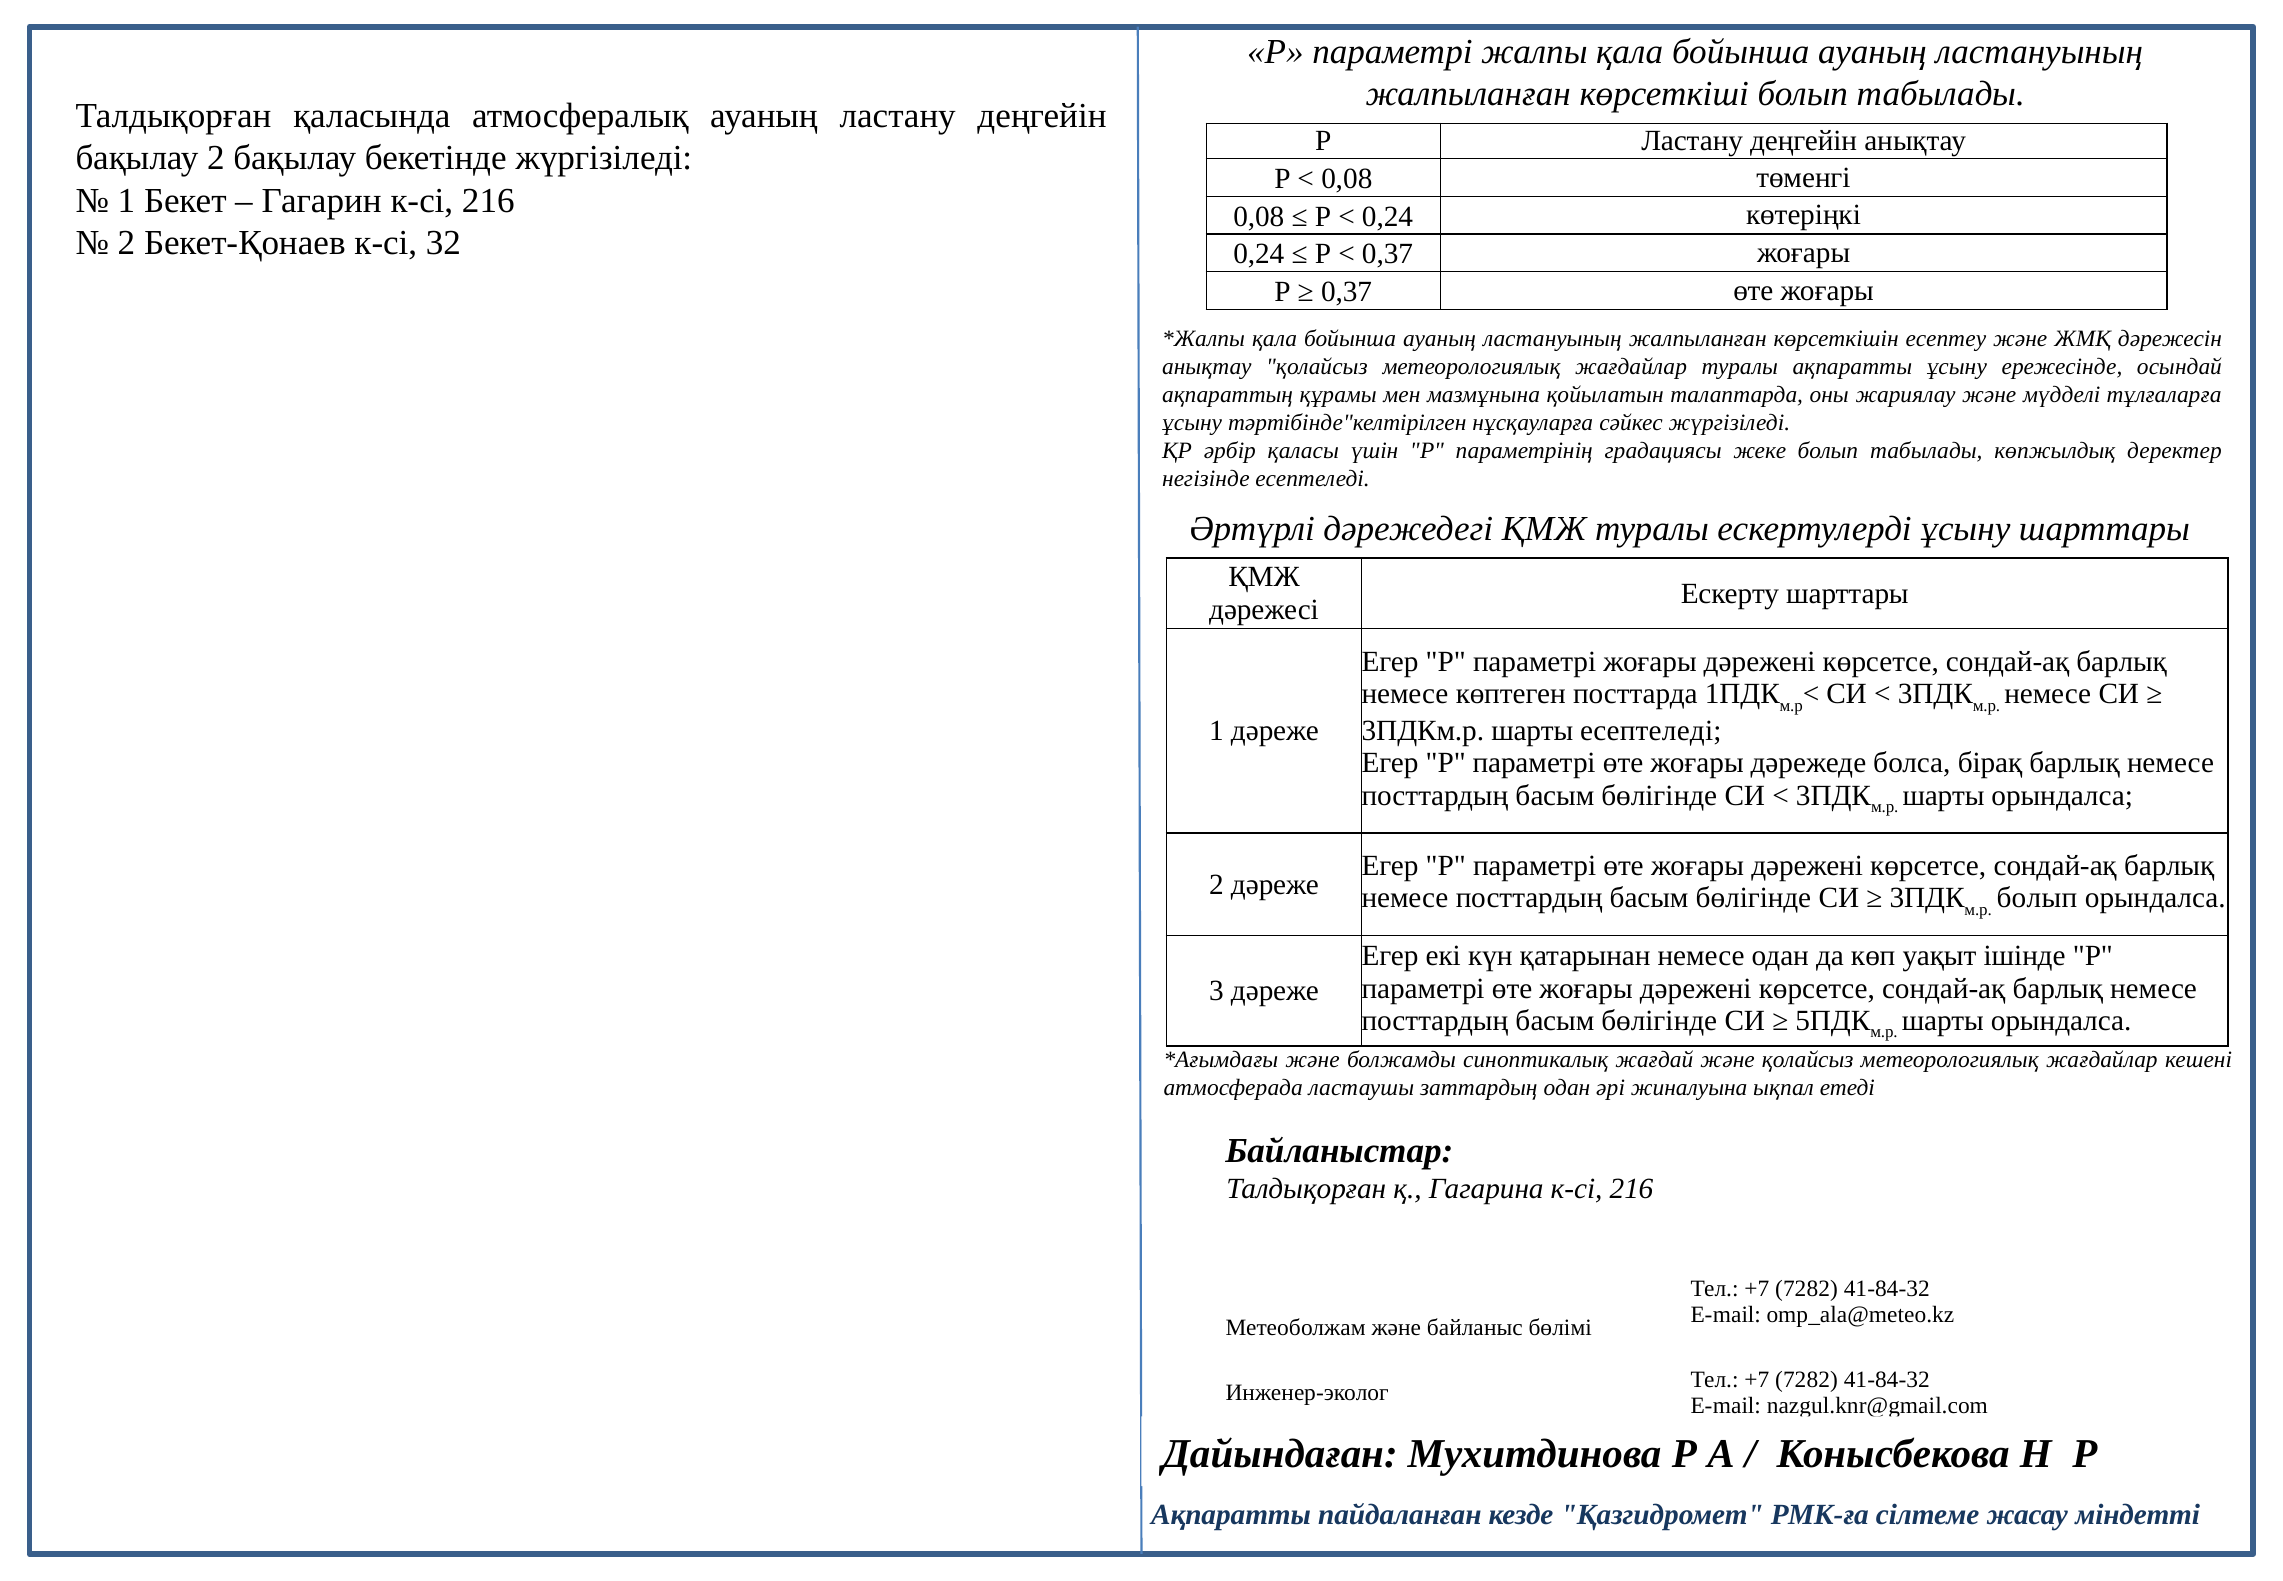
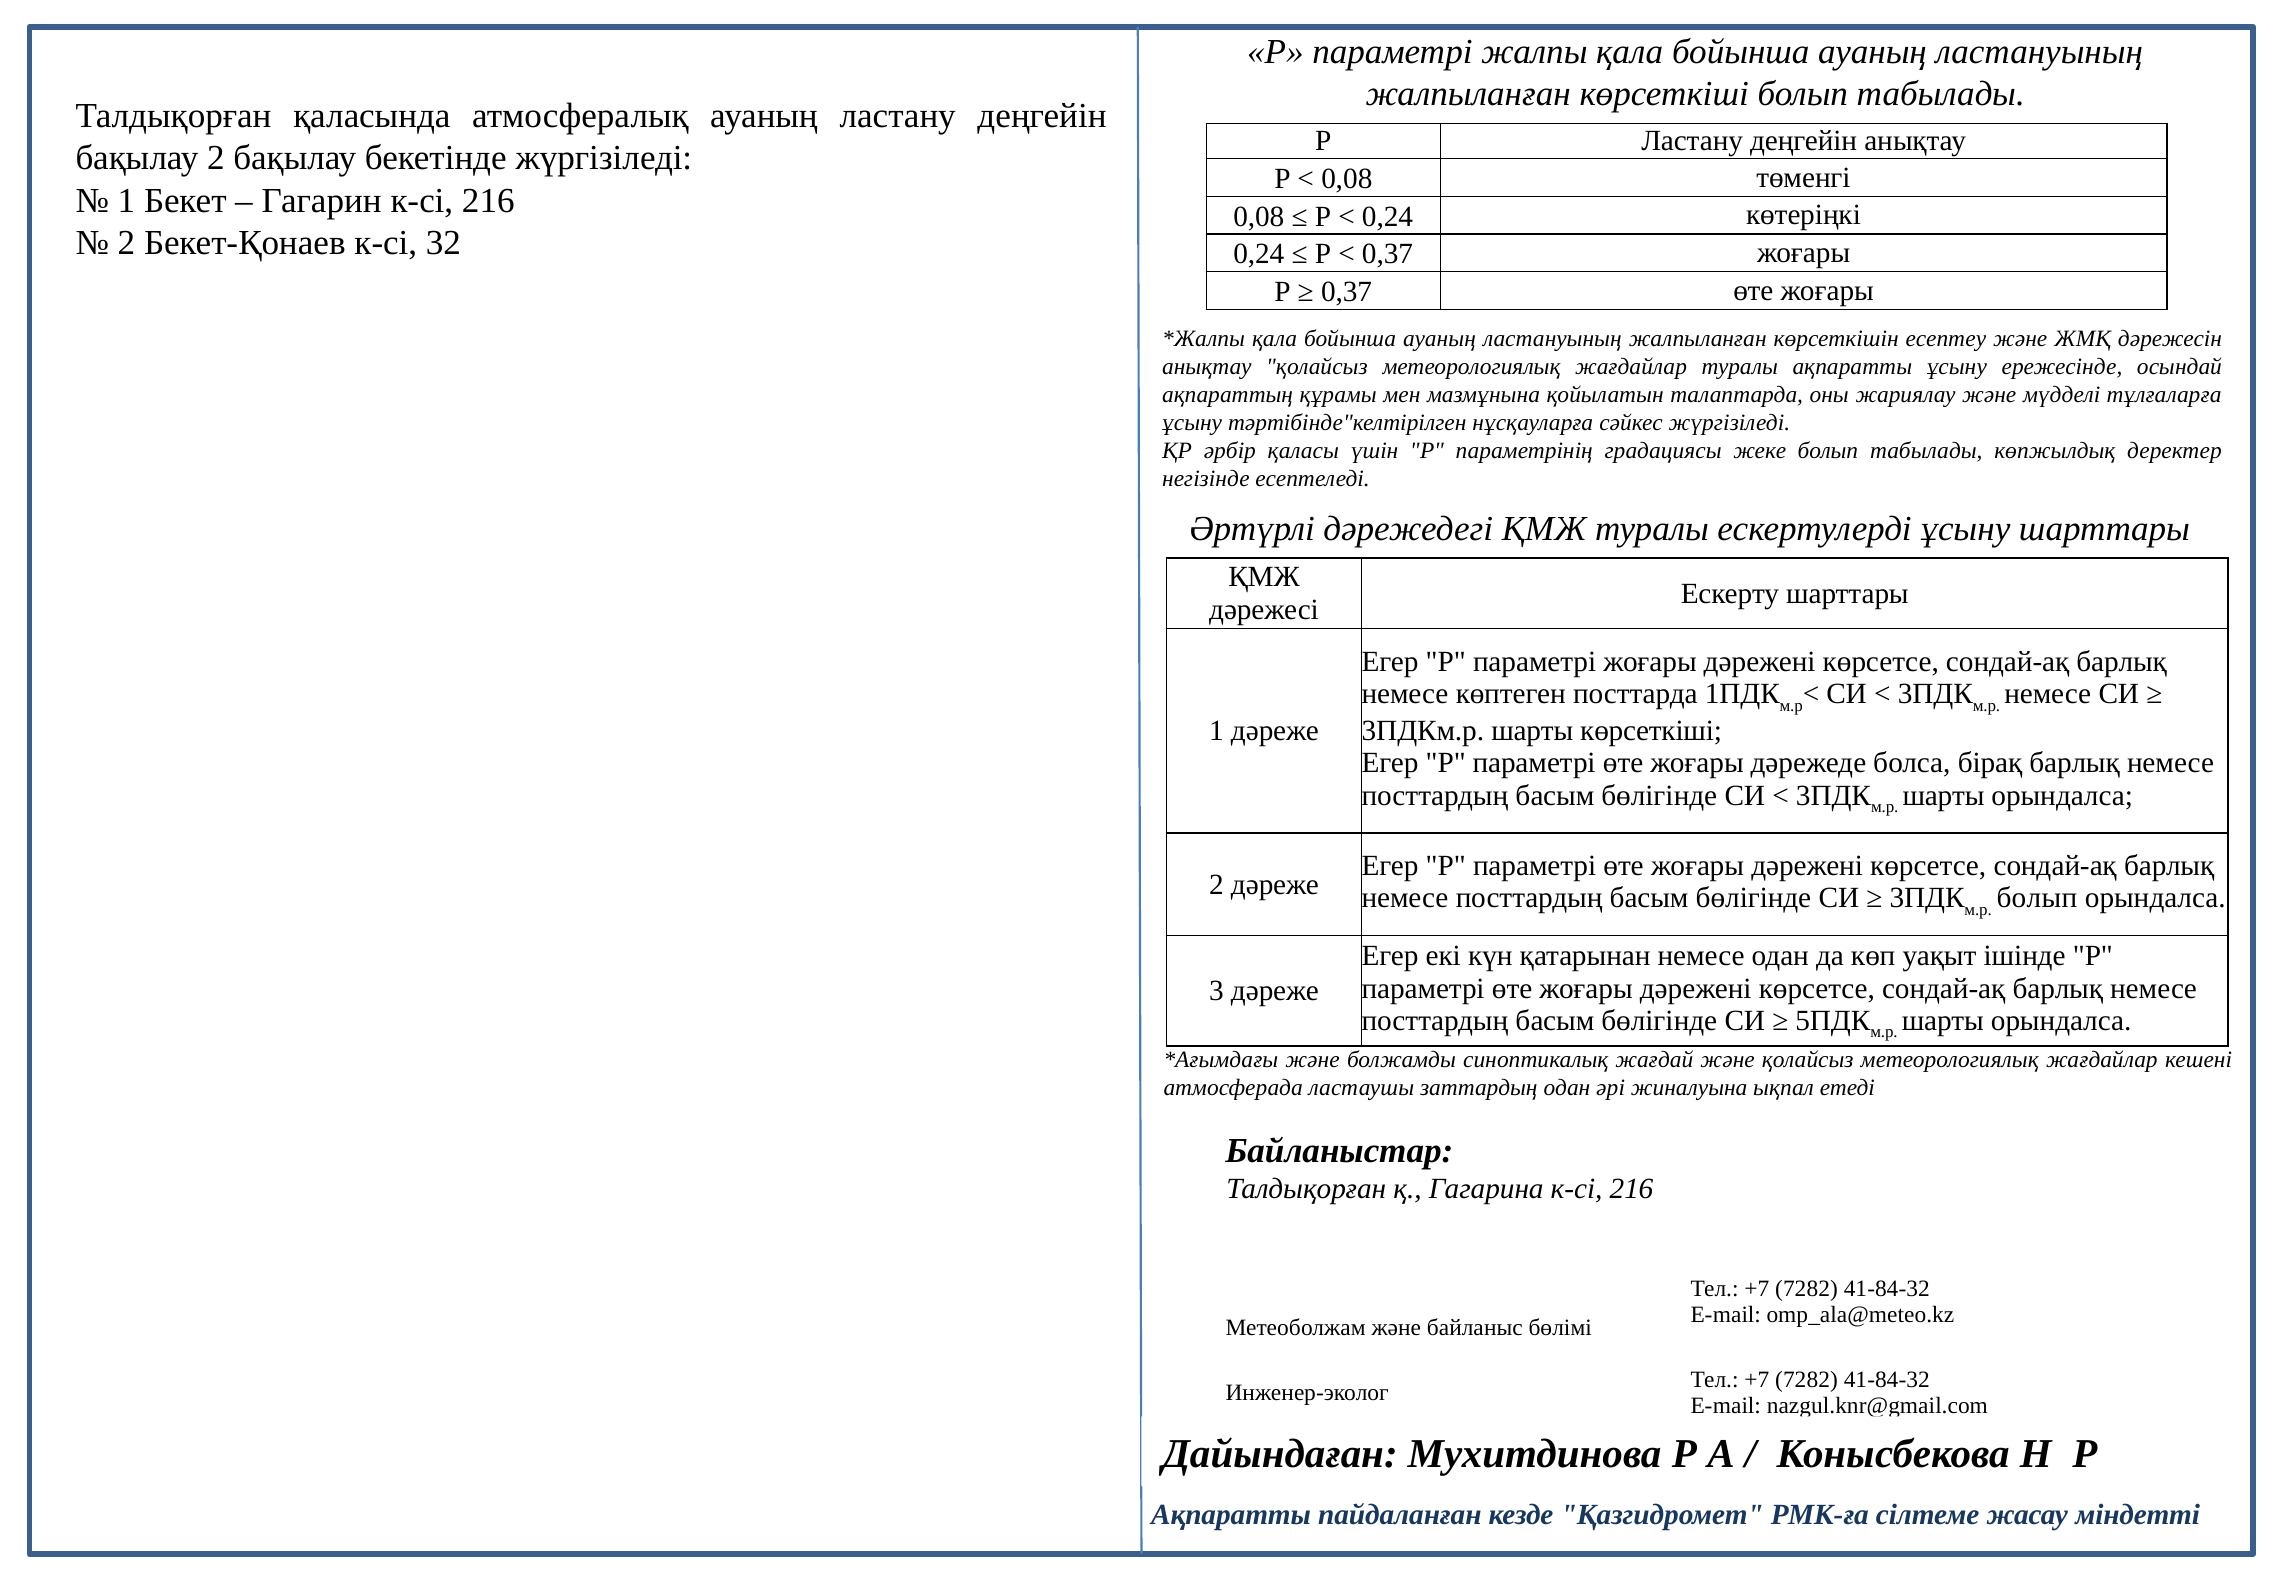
шарты есептеледі: есептеледі -> көрсеткіші (1651, 731)
